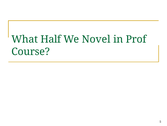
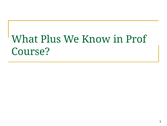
Half: Half -> Plus (51, 39)
Novel: Novel -> Know (96, 39)
